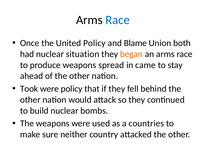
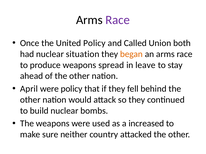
Race colour: blue -> purple (118, 20)
Blame: Blame -> Called (135, 43)
came: came -> leave (146, 65)
Took: Took -> April (29, 89)
countries: countries -> increased (146, 124)
